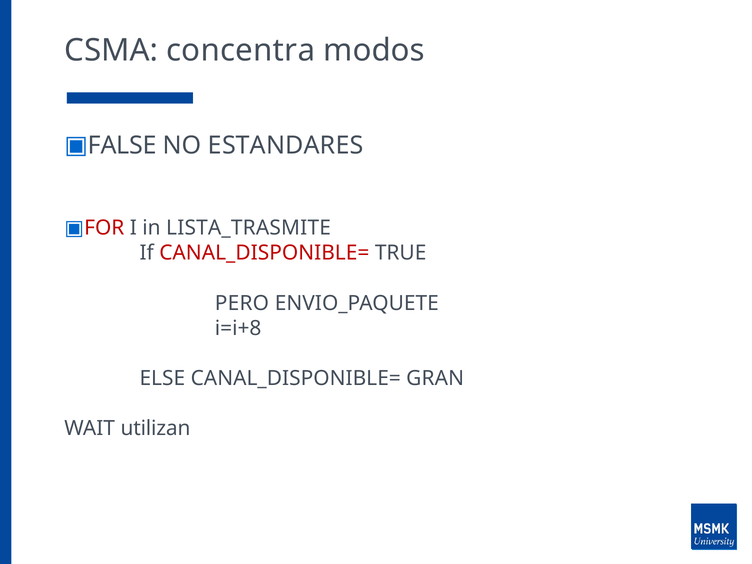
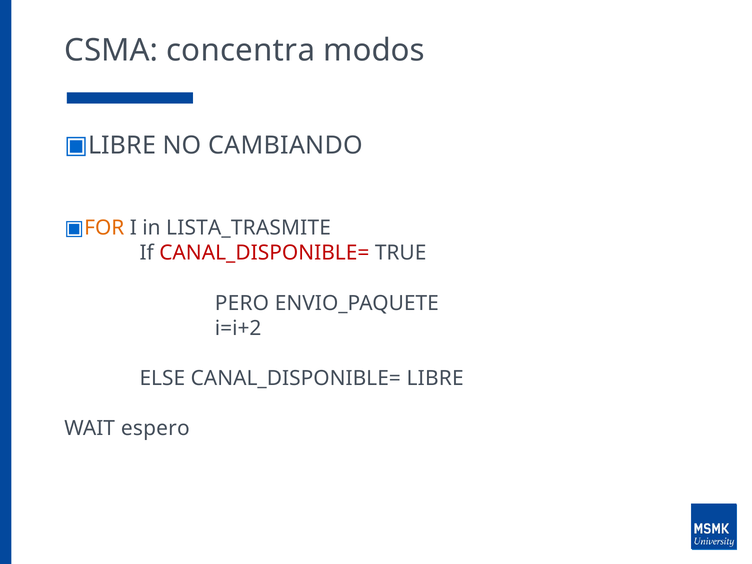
FALSE: FALSE -> LIBRE (122, 145)
ESTANDARES: ESTANDARES -> CAMBIANDO (286, 145)
FOR colour: red -> orange (104, 228)
i=i+8: i=i+8 -> i=i+2 (238, 328)
CANAL_DISPONIBLE= GRAN: GRAN -> LIBRE (435, 378)
utilizan: utilizan -> espero (155, 429)
